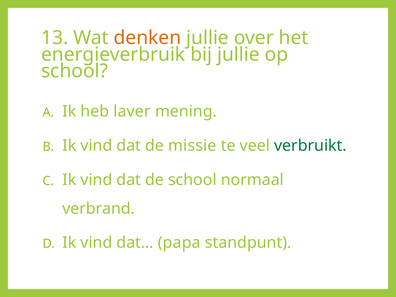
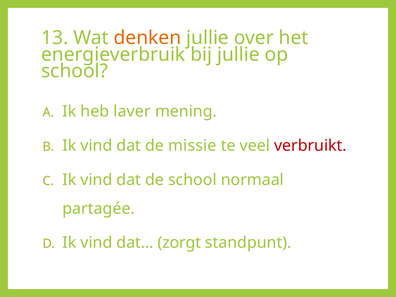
verbruikt colour: green -> red (310, 146)
verbrand: verbrand -> partagée (99, 208)
papa: papa -> zorgt (179, 243)
